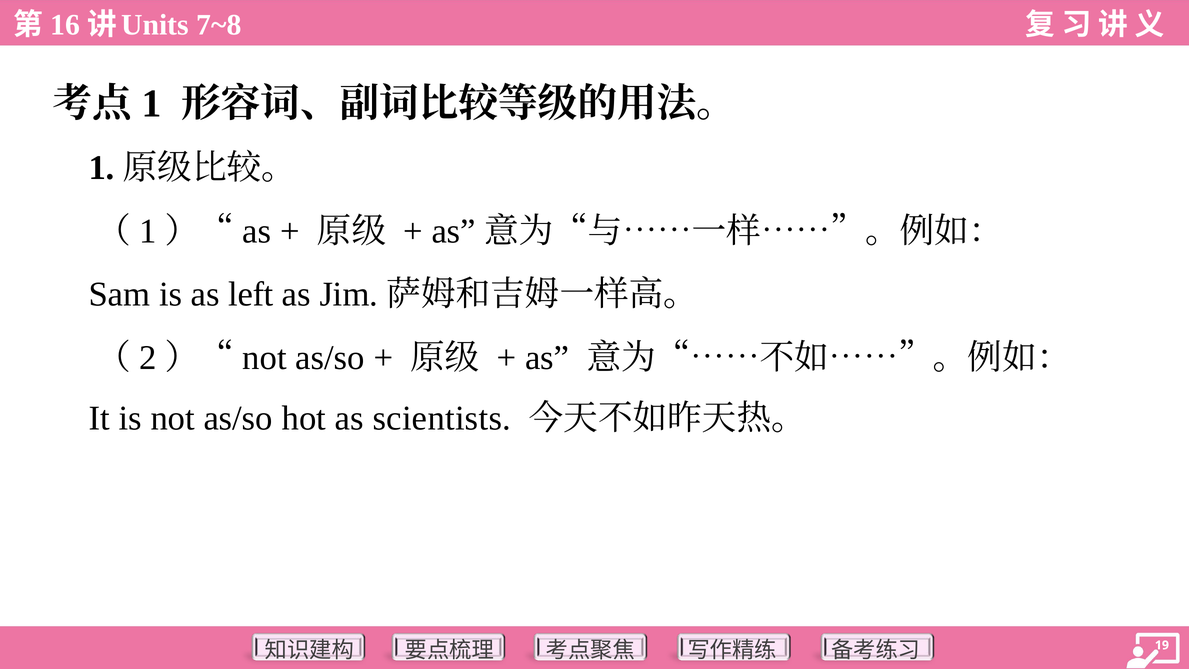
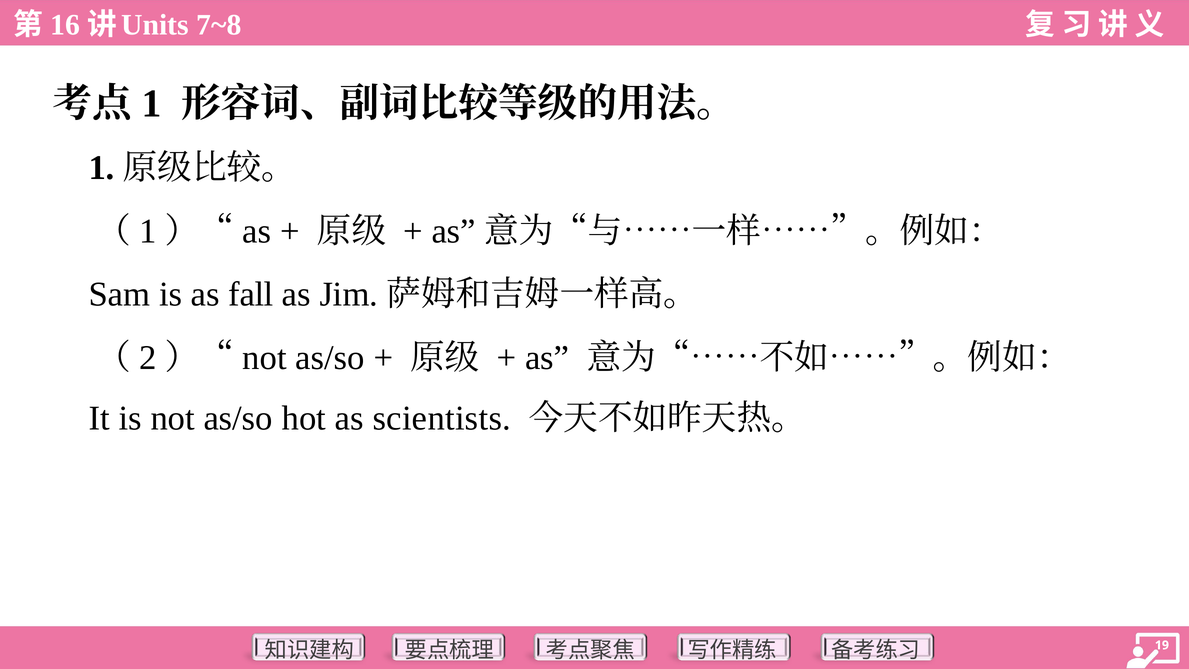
left: left -> fall (251, 294)
